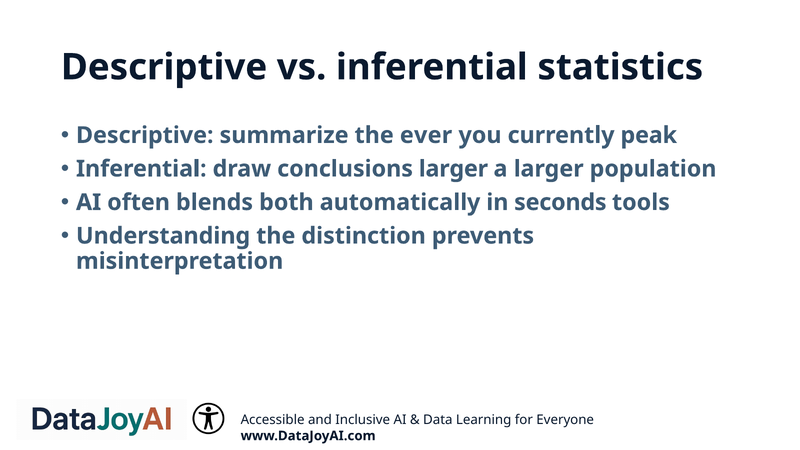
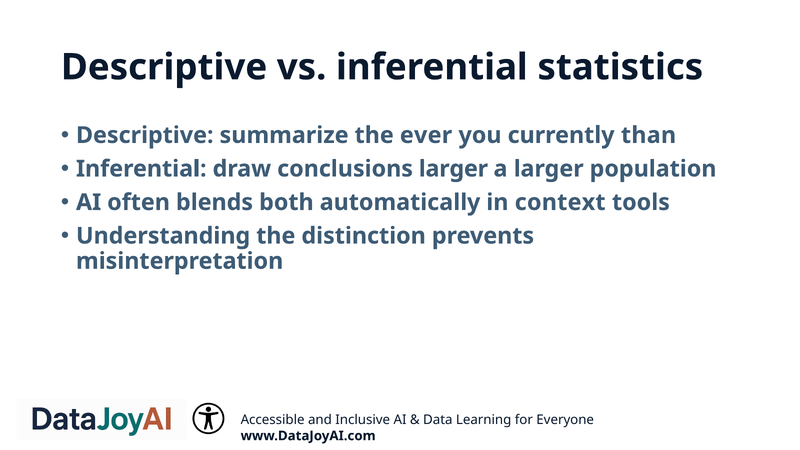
peak: peak -> than (649, 135)
seconds: seconds -> context (560, 202)
